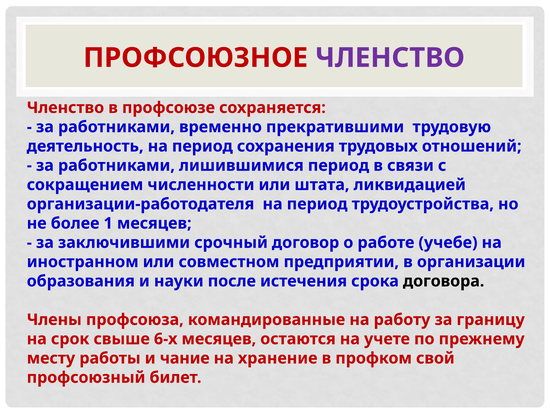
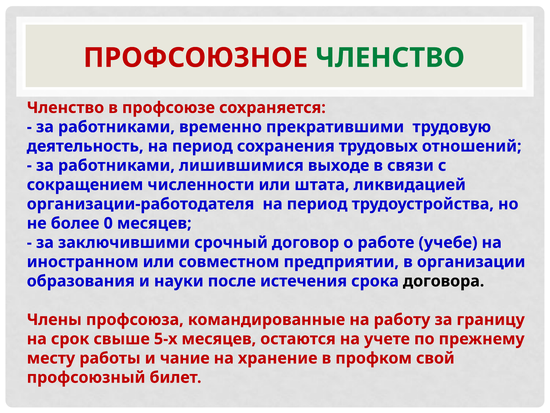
ЧЛЕНСТВО colour: purple -> green (390, 58)
лишившимися период: период -> выходе (339, 165)
1: 1 -> 0 (108, 223)
6-х: 6-х -> 5-х (166, 339)
